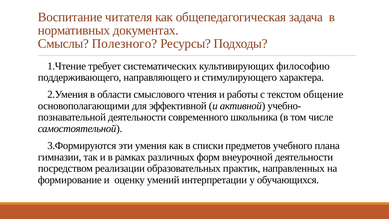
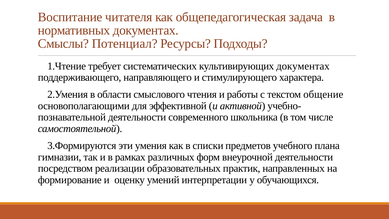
Полезного: Полезного -> Потенциал (125, 44)
культивирующих философию: философию -> документах (303, 66)
